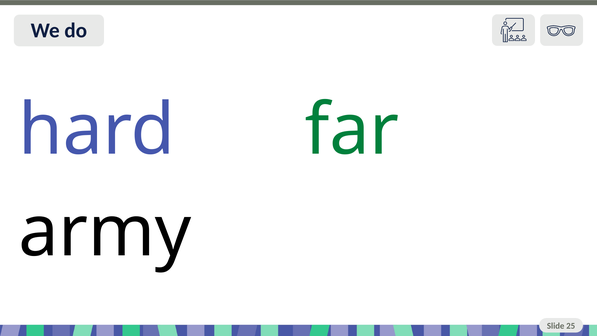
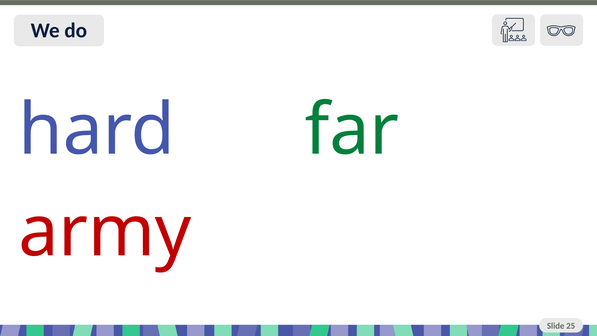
army colour: black -> red (105, 232)
